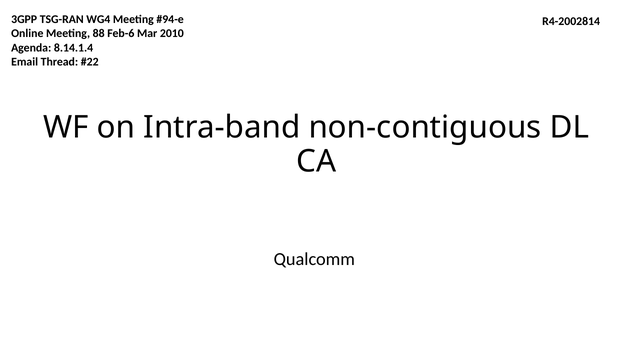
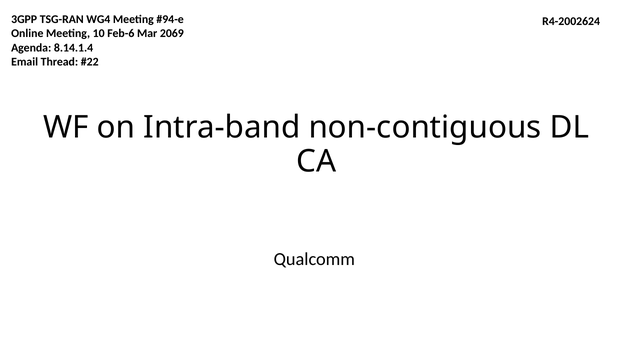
R4-2002814: R4-2002814 -> R4-2002624 (571, 21)
88: 88 -> 10 (99, 34)
2010: 2010 -> 2069 (172, 34)
